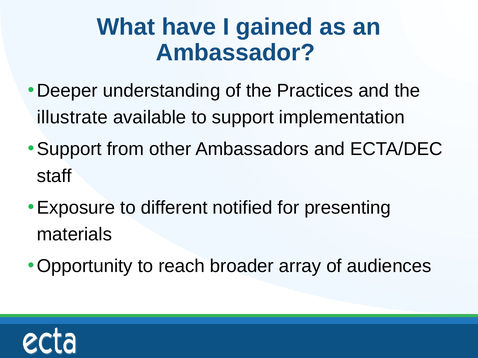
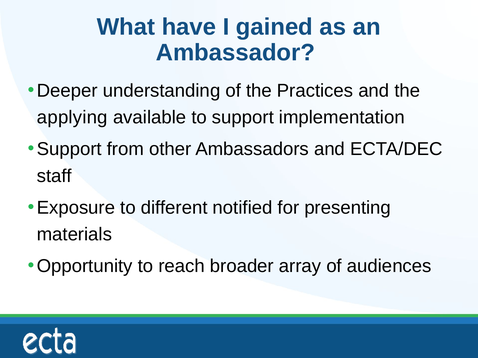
illustrate: illustrate -> applying (72, 118)
